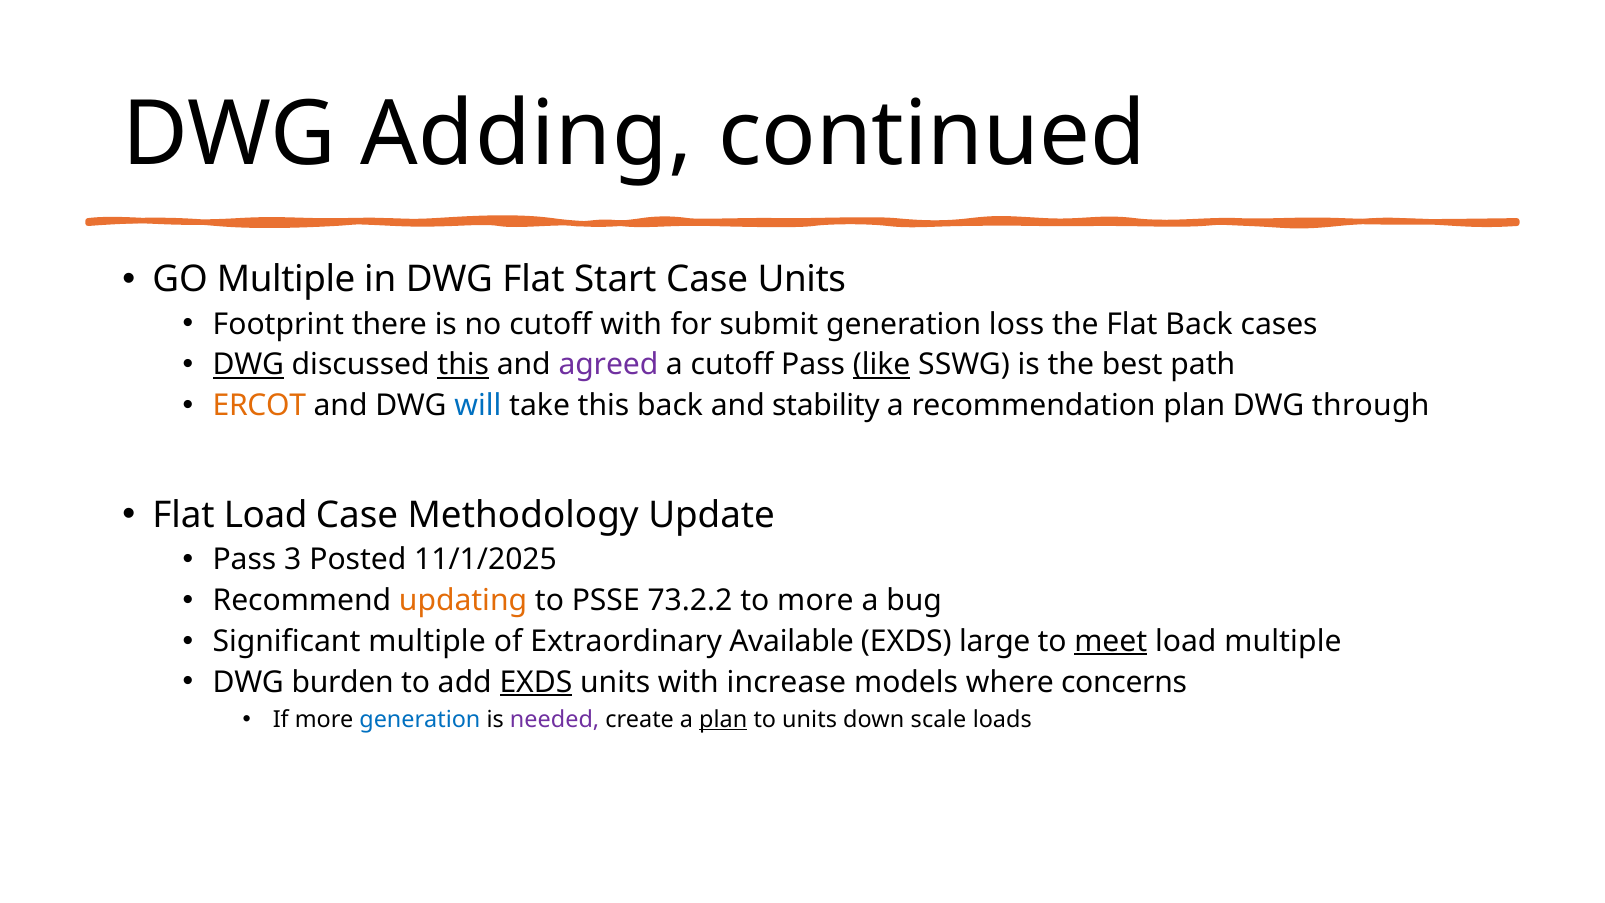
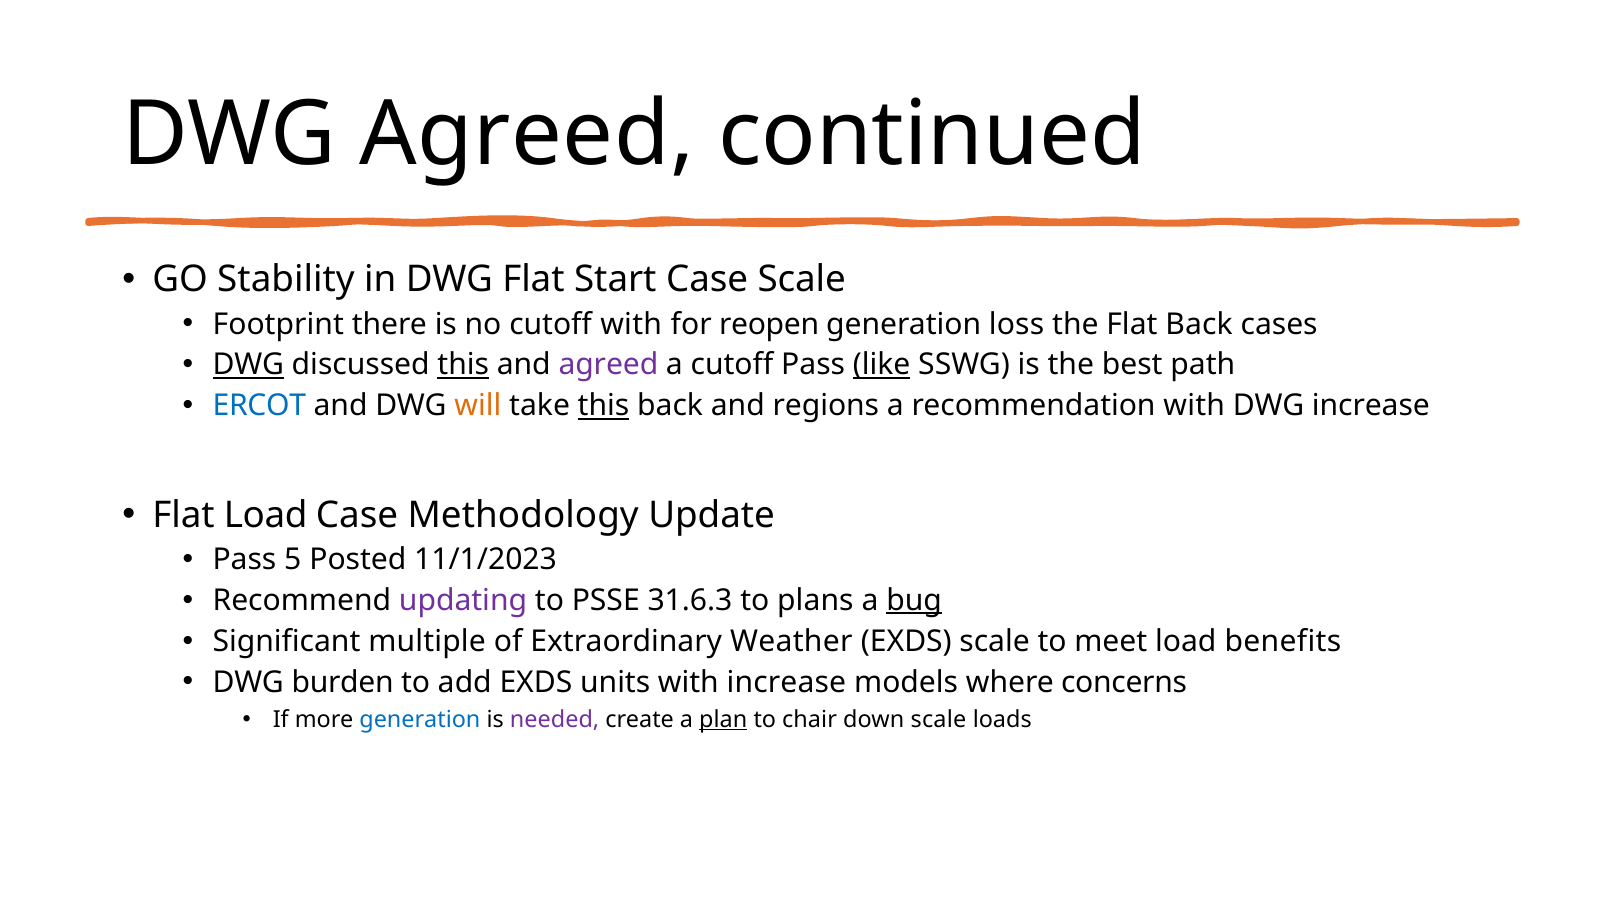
DWG Adding: Adding -> Agreed (527, 135)
GO Multiple: Multiple -> Stability (286, 280)
Case Units: Units -> Scale (802, 280)
submit: submit -> reopen (769, 324)
ERCOT colour: orange -> blue (259, 406)
will colour: blue -> orange (478, 406)
this underline: none -> present (604, 406)
stability: stability -> regions (826, 406)
recommendation plan: plan -> with (1194, 406)
DWG through: through -> increase (1371, 406)
3: 3 -> 5 (293, 559)
11/1/2025: 11/1/2025 -> 11/1/2023 (485, 559)
updating colour: orange -> purple (463, 600)
73.2.2: 73.2.2 -> 31.6.3 (690, 600)
to more: more -> plans (815, 600)
bug underline: none -> present (914, 600)
Available: Available -> Weather (791, 641)
EXDS large: large -> scale (995, 641)
meet underline: present -> none (1111, 641)
load multiple: multiple -> benefits (1283, 641)
EXDS underline: present -> none (536, 682)
to units: units -> chair (810, 719)
